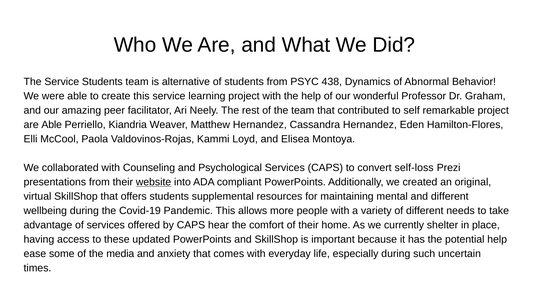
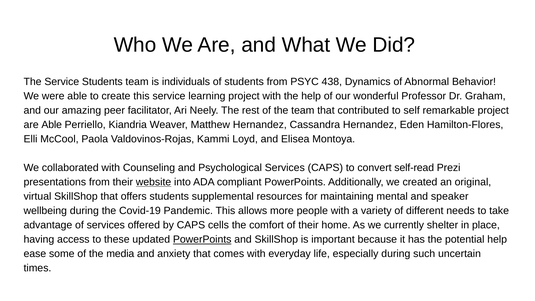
alternative: alternative -> individuals (186, 82)
self-loss: self-loss -> self-read (414, 168)
and different: different -> speaker (450, 196)
hear: hear -> cells (218, 225)
PowerPoints underline: none -> present (202, 239)
